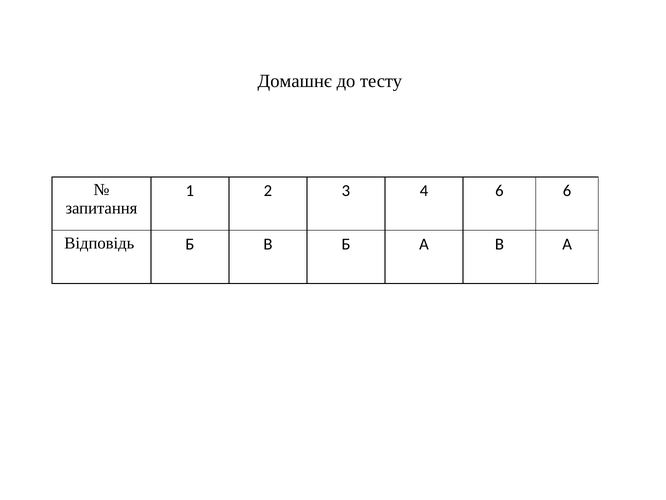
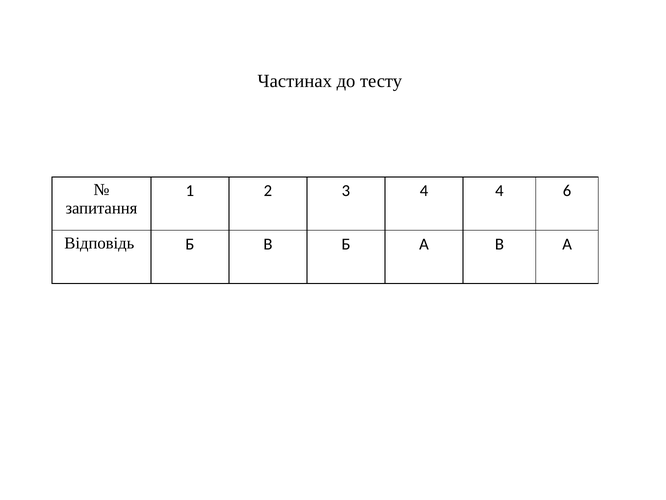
Домашнє: Домашнє -> Частинах (295, 81)
4 6: 6 -> 4 (499, 191)
